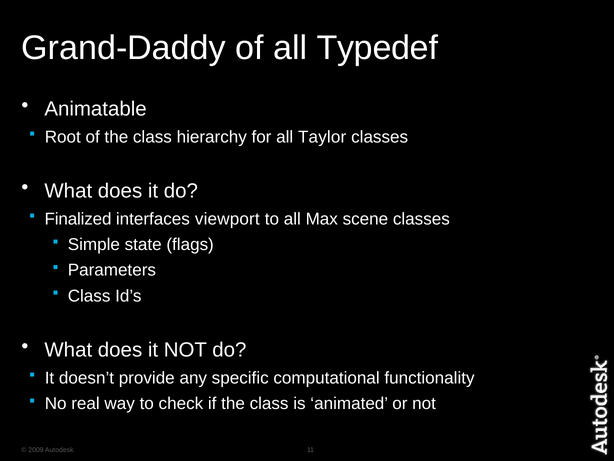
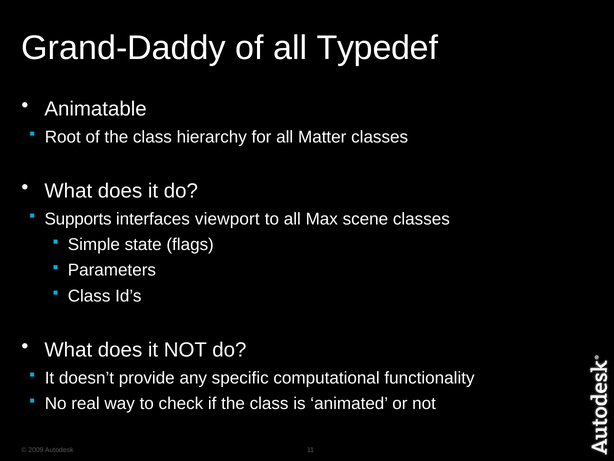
Taylor: Taylor -> Matter (322, 137)
Finalized: Finalized -> Supports (78, 219)
